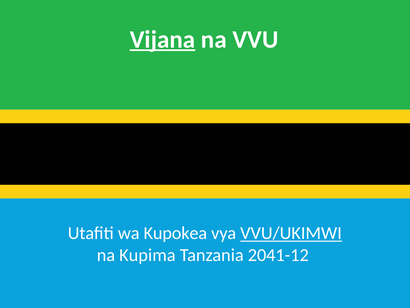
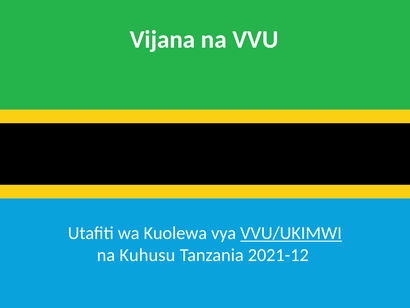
Vijana underline: present -> none (162, 39)
Kupokea: Kupokea -> Kuolewa (175, 233)
Kupima: Kupima -> Kuhusu (147, 255)
2041-12: 2041-12 -> 2021-12 (278, 255)
